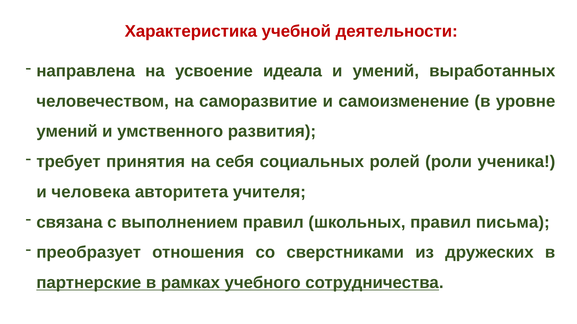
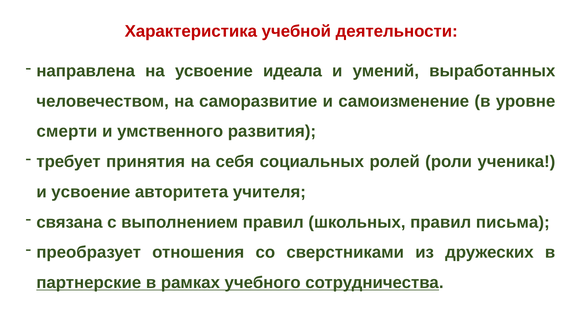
умений: умений -> смерти (67, 132)
и человека: человека -> усвоение (91, 192)
